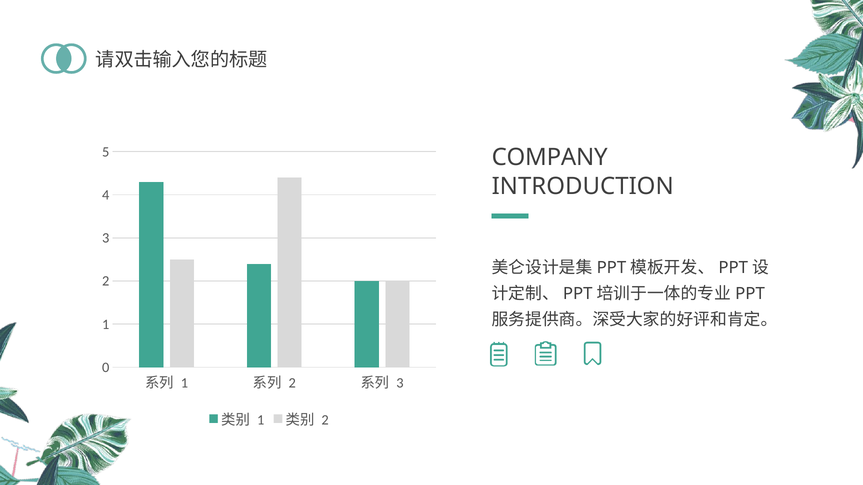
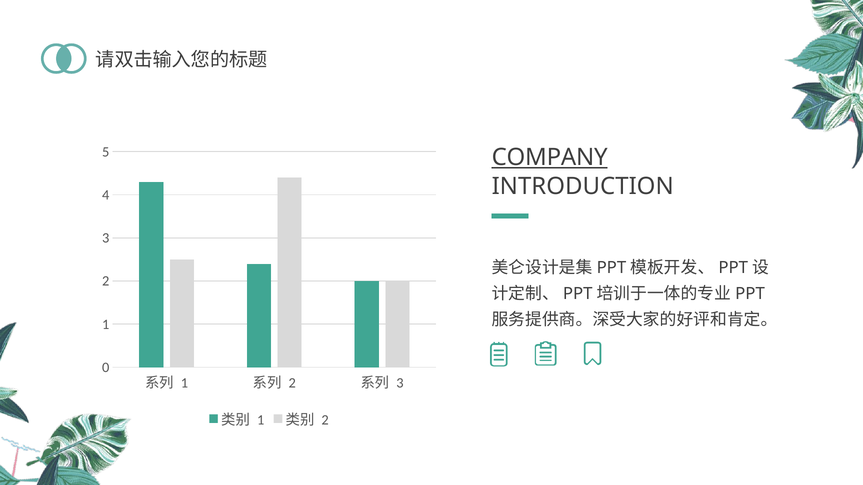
COMPANY underline: none -> present (550, 158)
